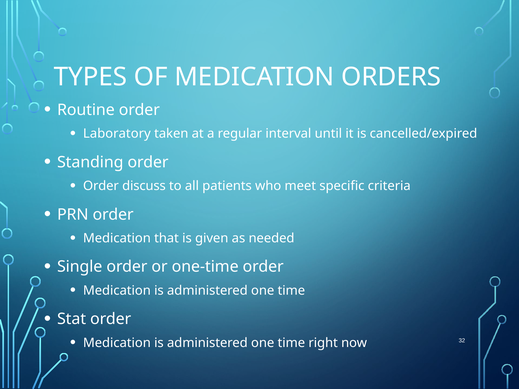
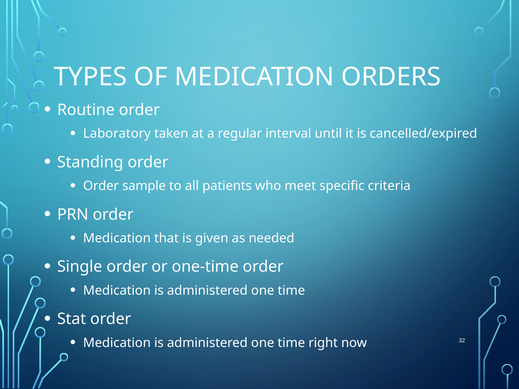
discuss: discuss -> sample (144, 186)
